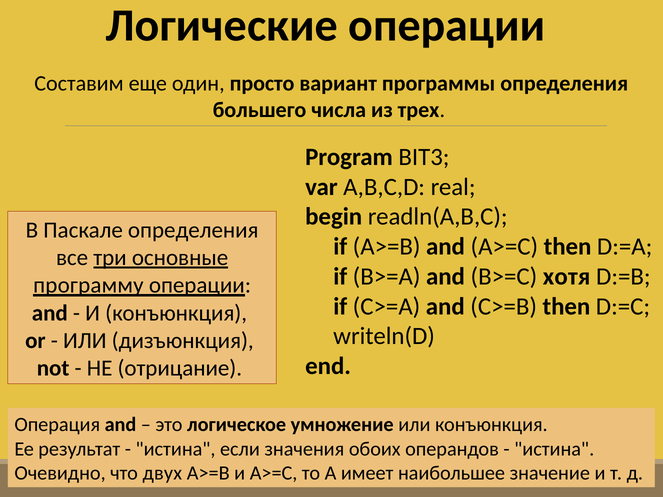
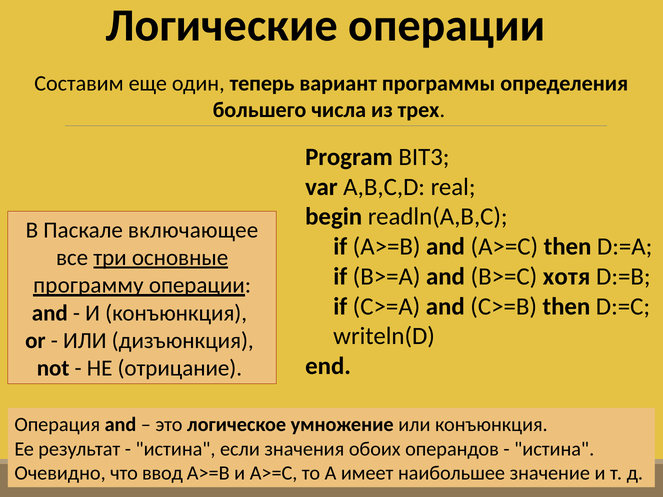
просто: просто -> теперь (262, 84)
Паскале определения: определения -> включающее (193, 230)
двух: двух -> ввод (163, 473)
